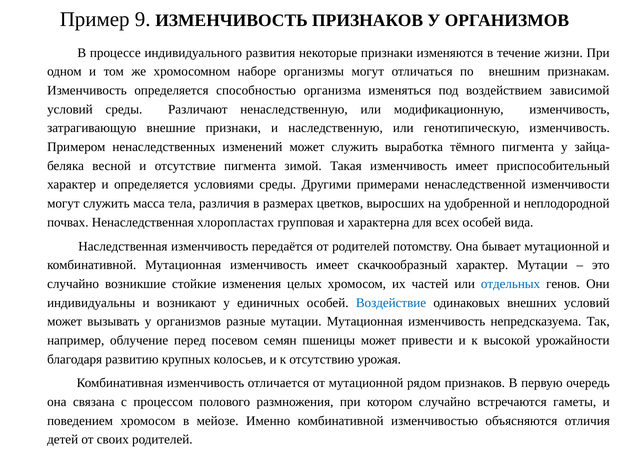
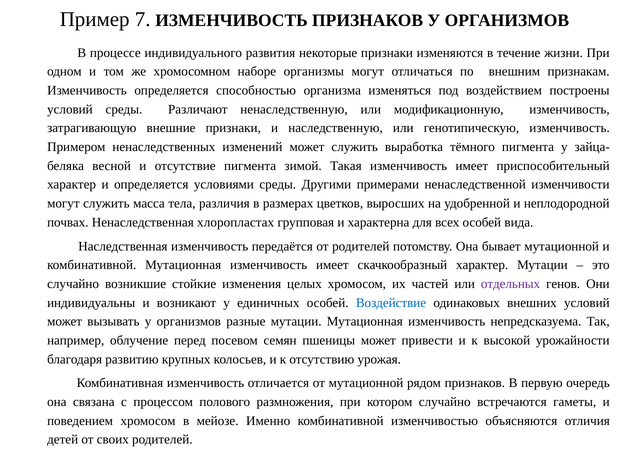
9: 9 -> 7 (143, 19)
зависимой: зависимой -> построены (580, 91)
отдельных colour: blue -> purple (511, 284)
